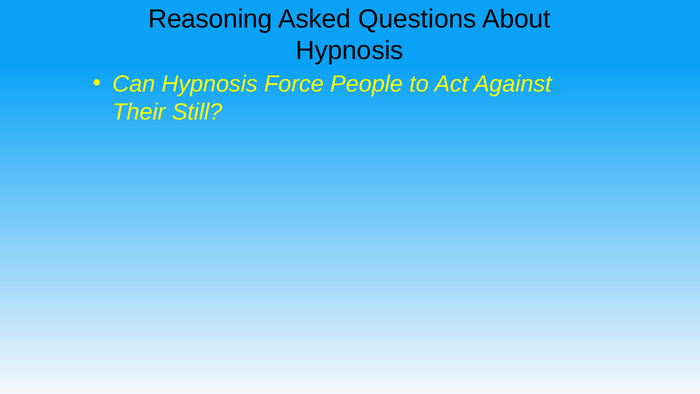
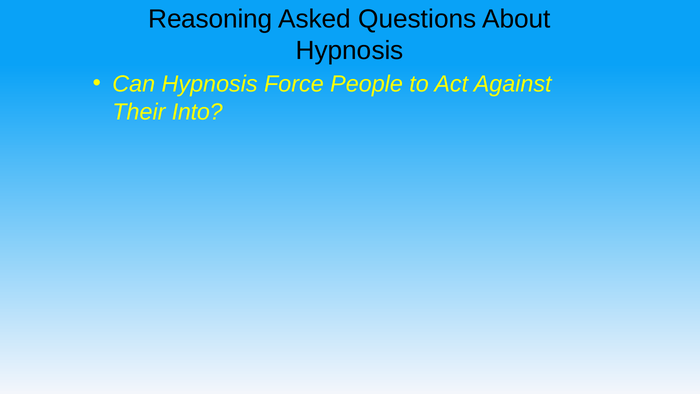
Still: Still -> Into (197, 112)
